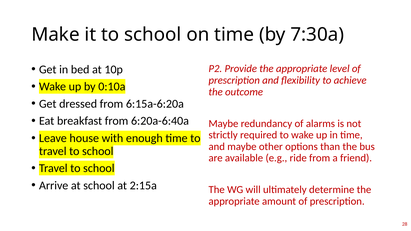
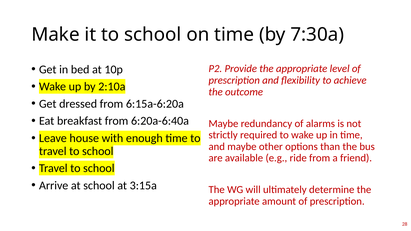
0:10a: 0:10a -> 2:10a (112, 87)
2:15a: 2:15a -> 3:15a (143, 186)
